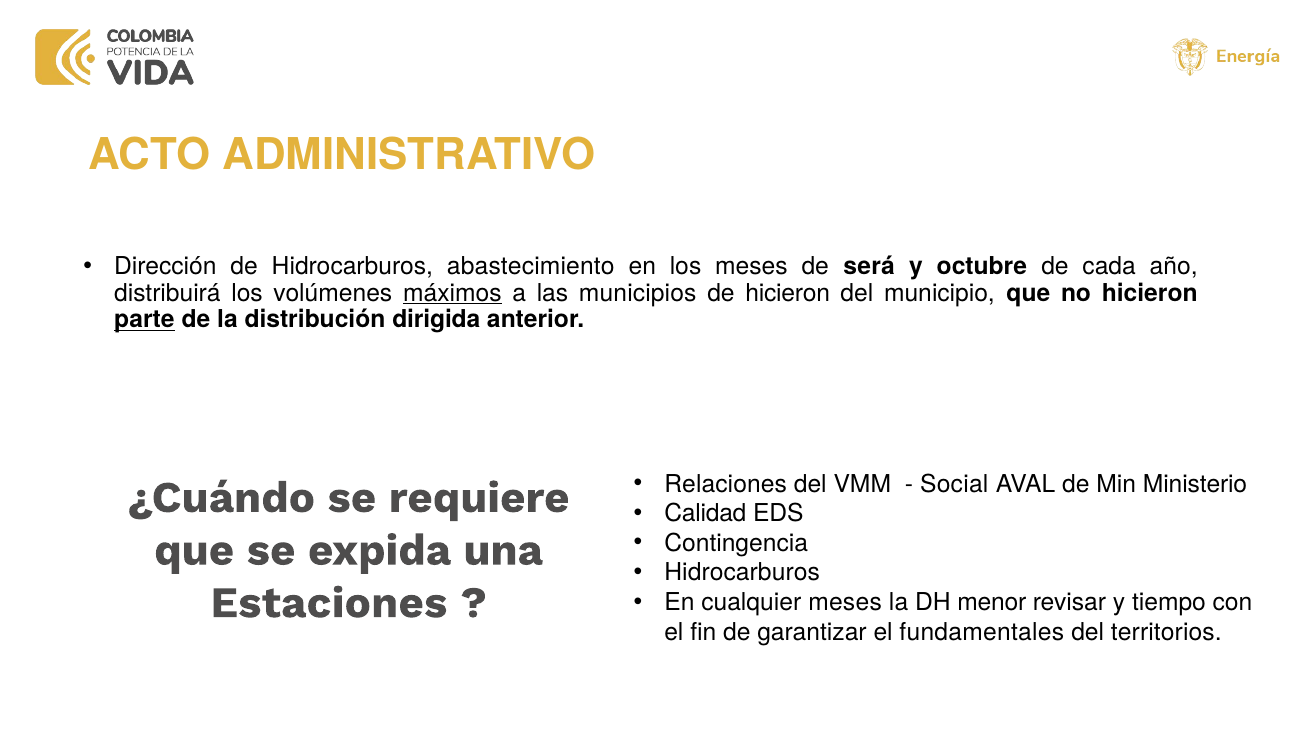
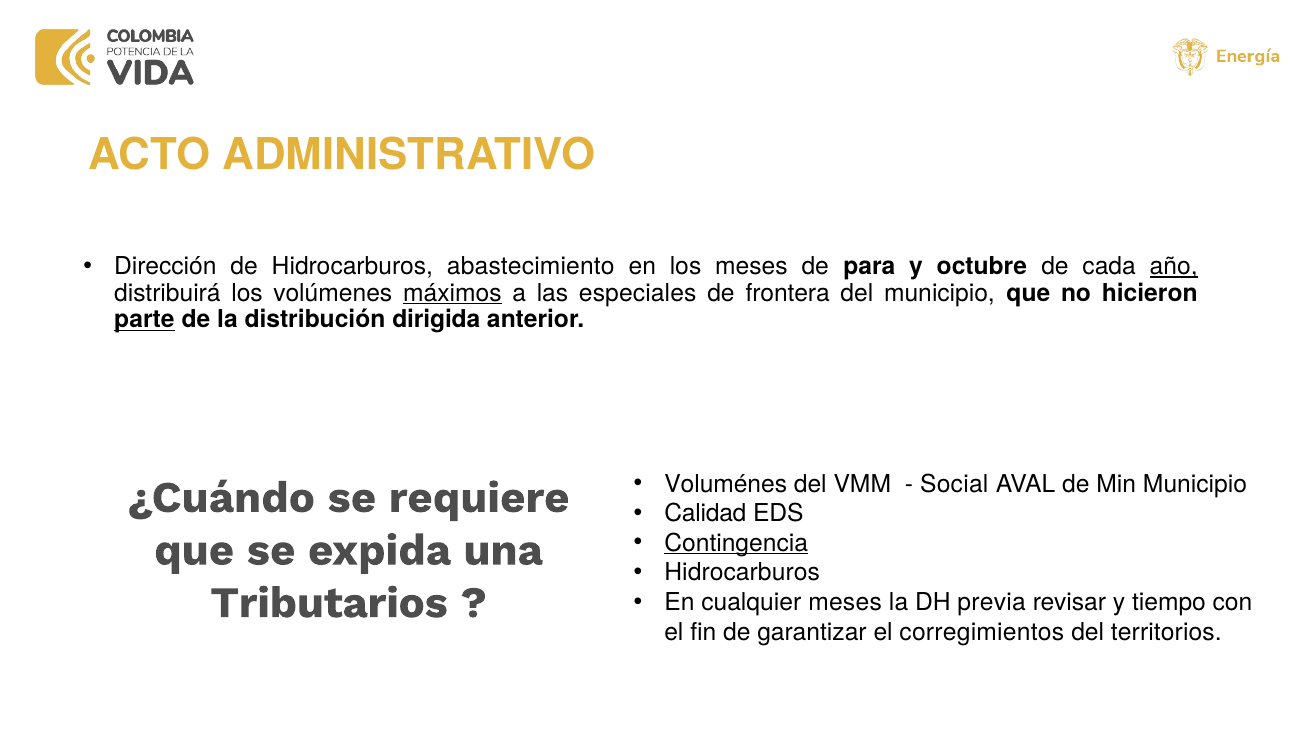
será: será -> para (869, 266)
año underline: none -> present (1174, 266)
municipios: municipios -> especiales (638, 293)
de hicieron: hicieron -> frontera (788, 293)
Relaciones: Relaciones -> Voluménes (726, 484)
Min Ministerio: Ministerio -> Municipio (1195, 484)
Contingencia underline: none -> present (736, 543)
Estaciones: Estaciones -> Tributarios (329, 603)
menor: menor -> previa (992, 602)
fundamentales: fundamentales -> corregimientos (982, 632)
